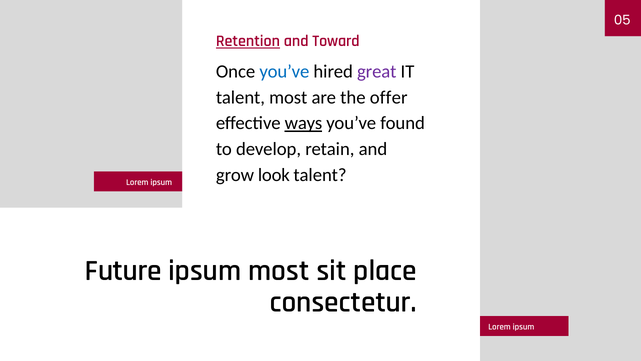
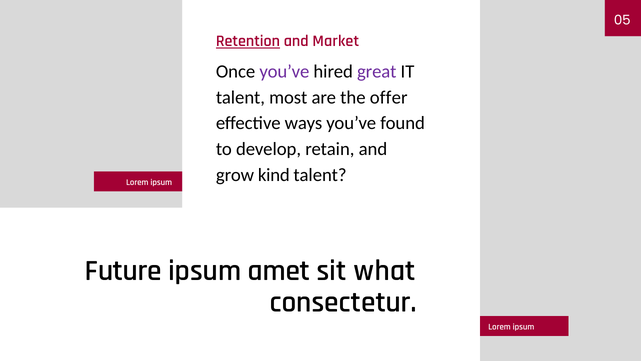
Toward: Toward -> Market (336, 41)
you’ve colour: blue -> purple (284, 71)
ways underline: present -> none (303, 123)
look: look -> kind (274, 175)
ipsum most: most -> amet (279, 270)
place: place -> what (385, 270)
